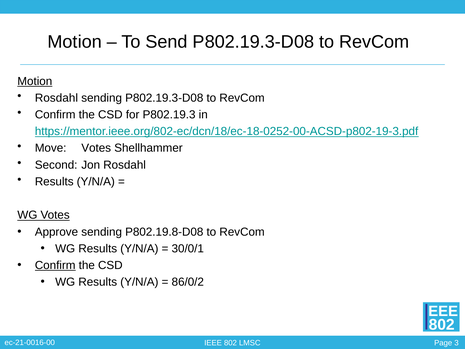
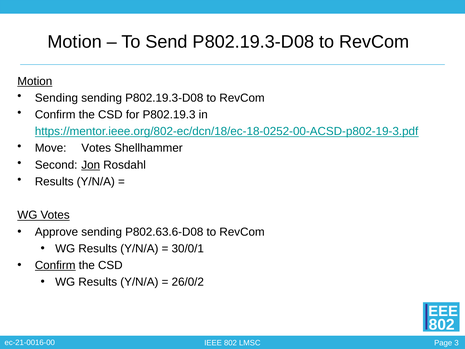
Rosdahl: Rosdahl -> Sending (56, 98)
Jon underline: none -> present (91, 165)
P802.19.8-D08: P802.19.8-D08 -> P802.63.6-D08 (164, 232)
86/0/2: 86/0/2 -> 26/0/2 (188, 282)
